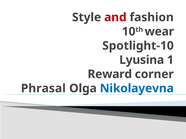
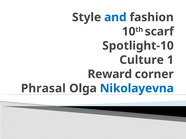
and colour: red -> blue (115, 17)
wear: wear -> scarf (159, 32)
Lyusina: Lyusina -> Culture (142, 60)
